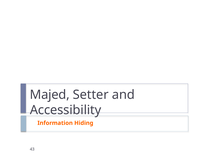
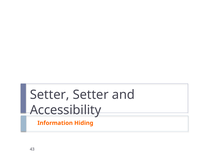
Majed: Majed -> Setter (50, 95)
